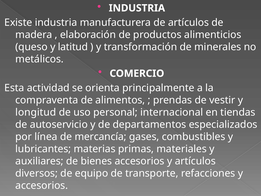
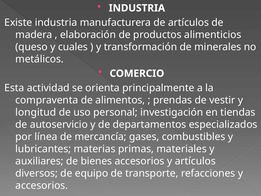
latitud: latitud -> cuales (73, 47)
internacional: internacional -> investigación (172, 112)
